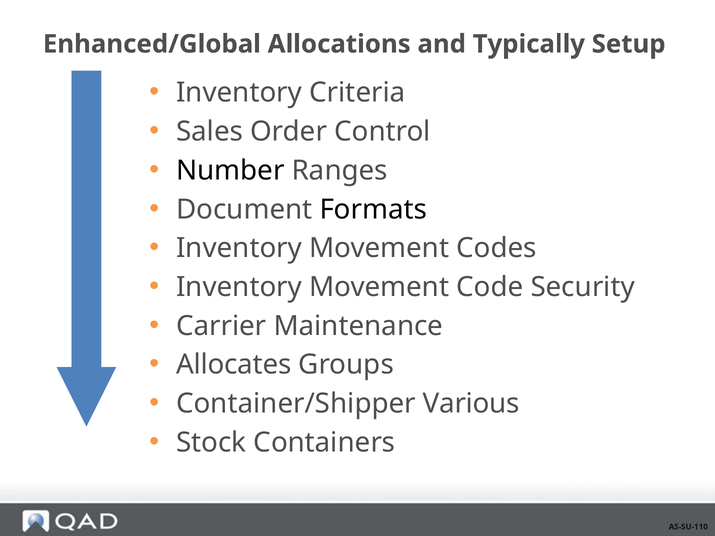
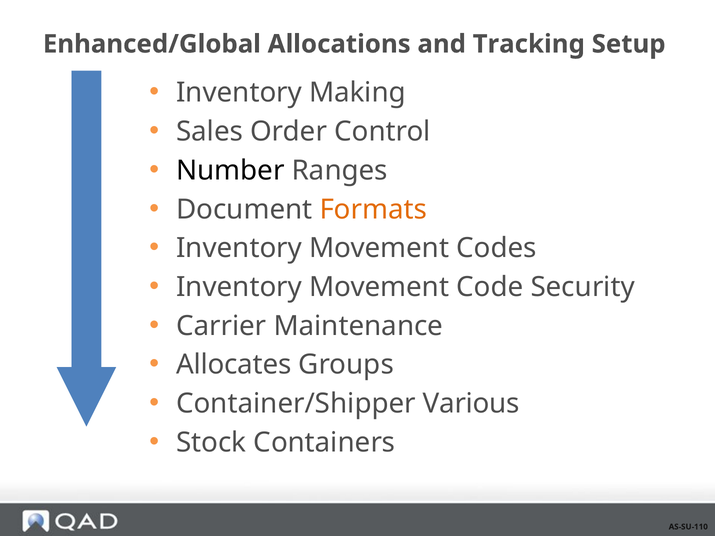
Typically: Typically -> Tracking (529, 44)
Criteria: Criteria -> Making (357, 93)
Formats colour: black -> orange (373, 209)
